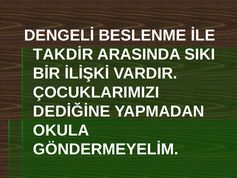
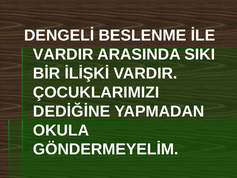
TAKDİR: TAKDİR -> VARDIR (63, 54)
